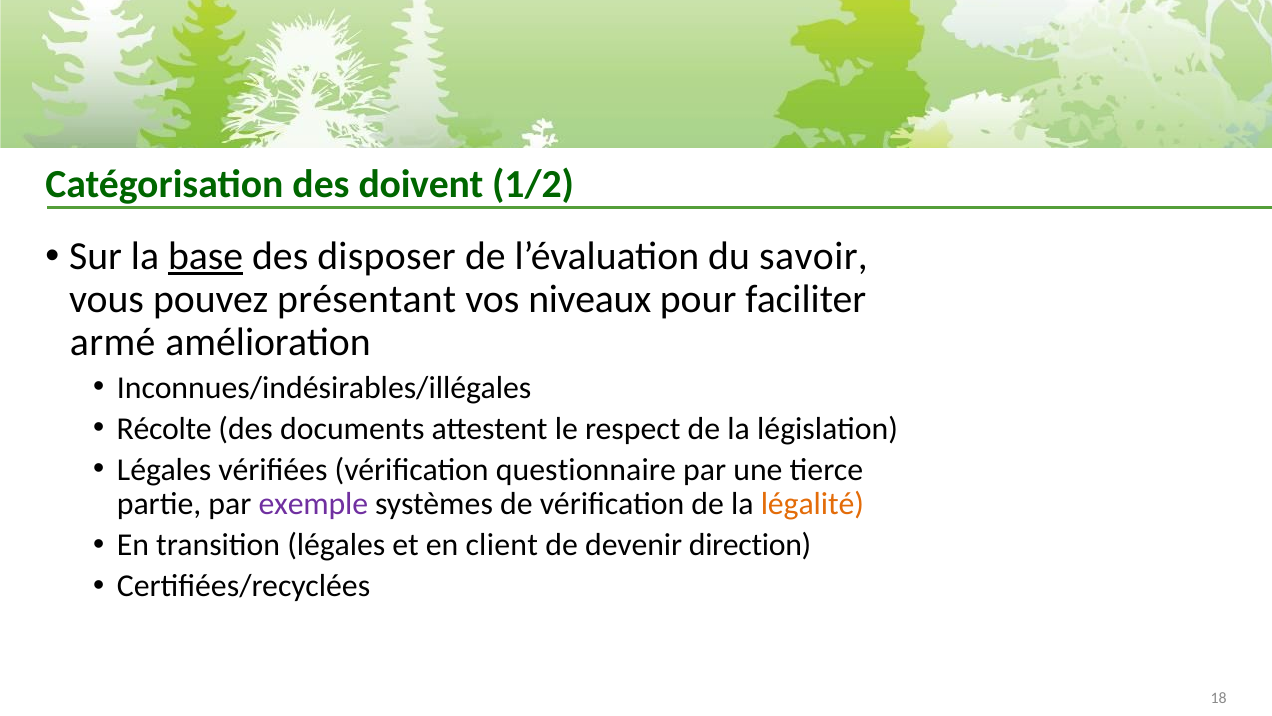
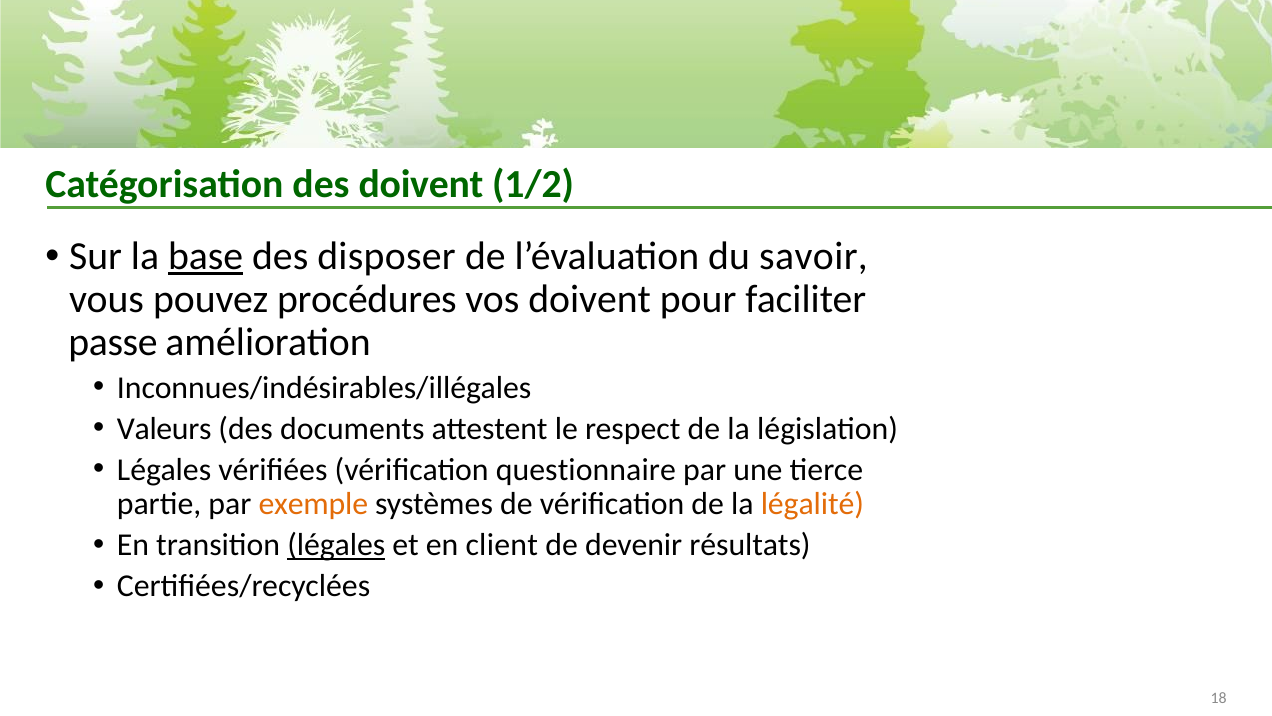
présentant: présentant -> procédures (367, 299)
vos niveaux: niveaux -> doivent (590, 299)
armé: armé -> passe (113, 342)
Récolte: Récolte -> Valeurs (164, 428)
exemple colour: purple -> orange (313, 504)
légales underline: none -> present (336, 545)
direction: direction -> résultats (750, 545)
